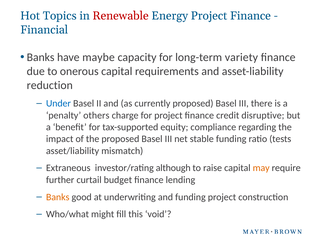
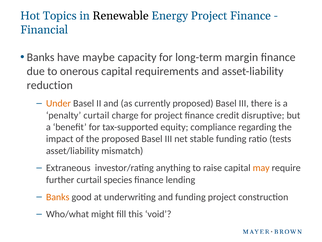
Renewable colour: red -> black (121, 16)
variety: variety -> margin (241, 57)
Under colour: blue -> orange (58, 103)
penalty others: others -> curtail (96, 115)
although: although -> anything (173, 168)
budget: budget -> species (118, 179)
